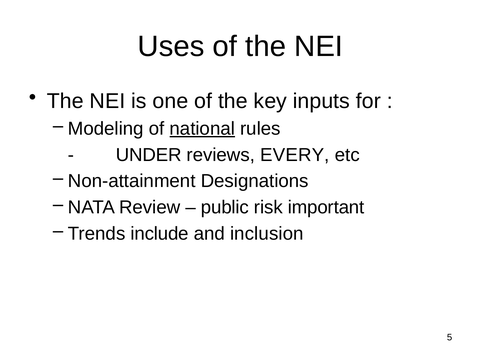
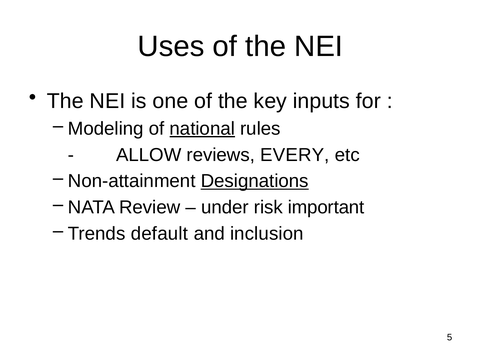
UNDER: UNDER -> ALLOW (149, 155)
Designations underline: none -> present (255, 181)
public: public -> under (225, 207)
include: include -> default (159, 233)
